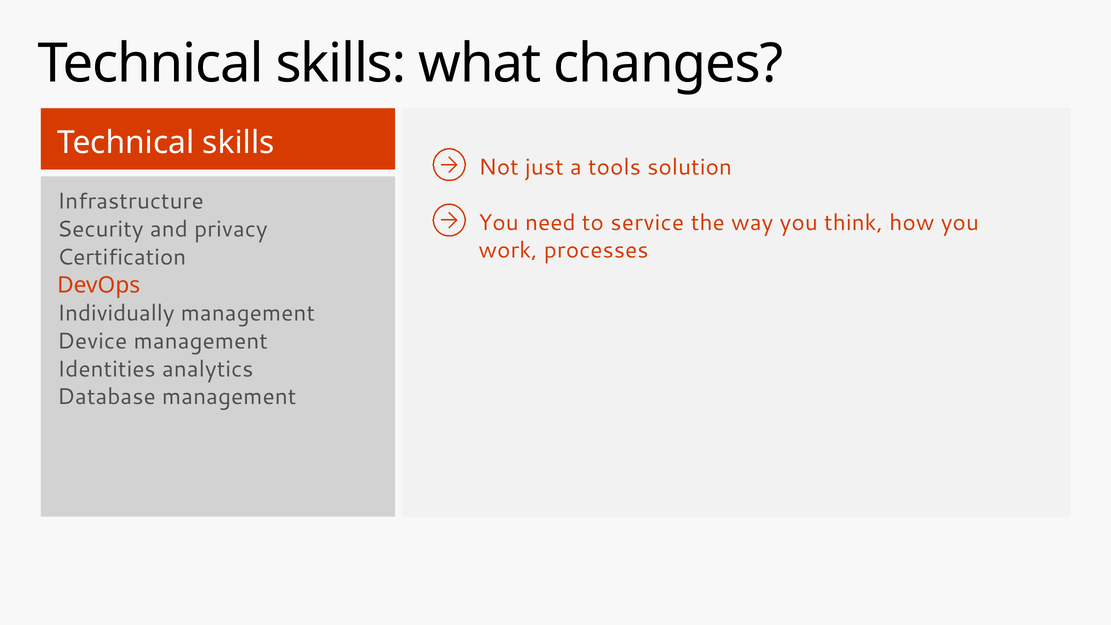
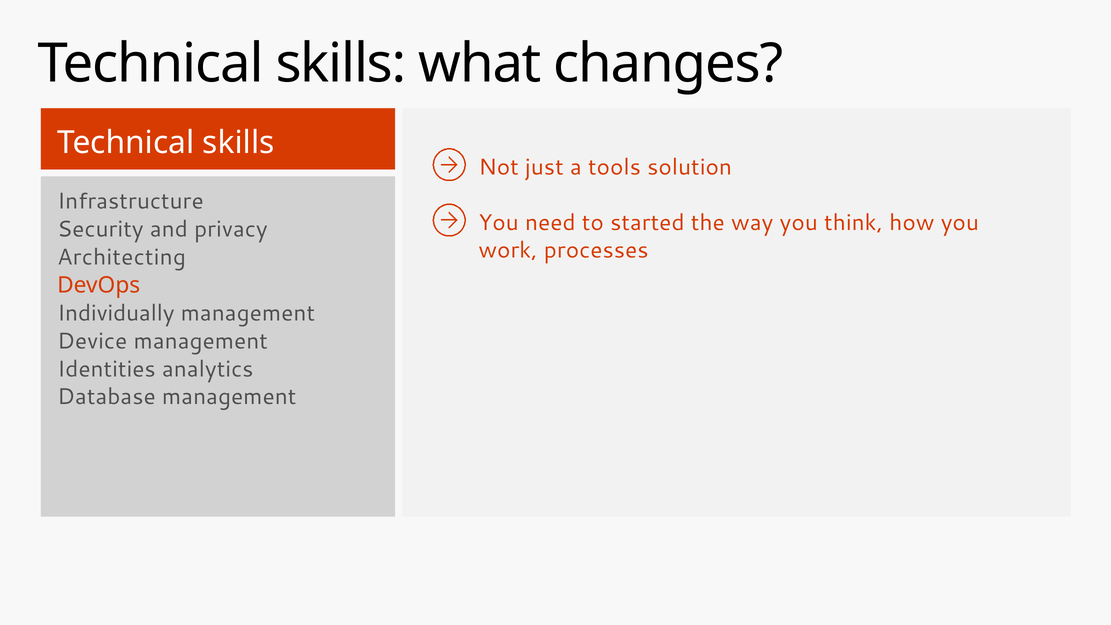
service: service -> started (647, 223)
Certification: Certification -> Architecting (122, 257)
